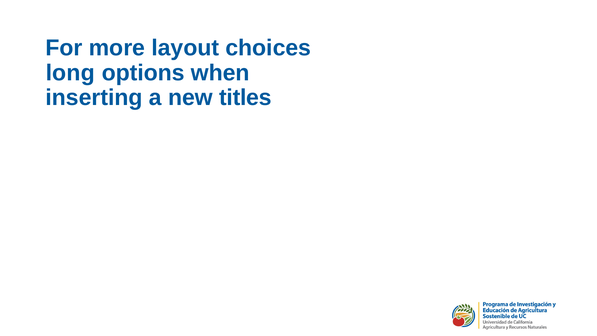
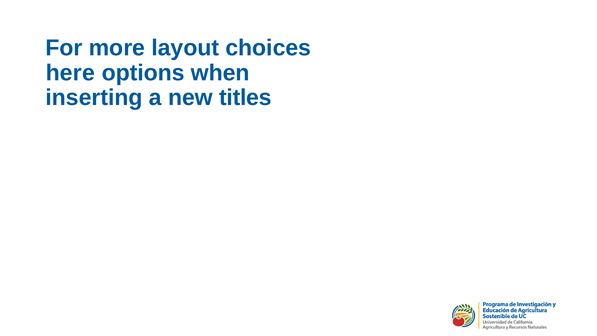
long: long -> here (70, 73)
